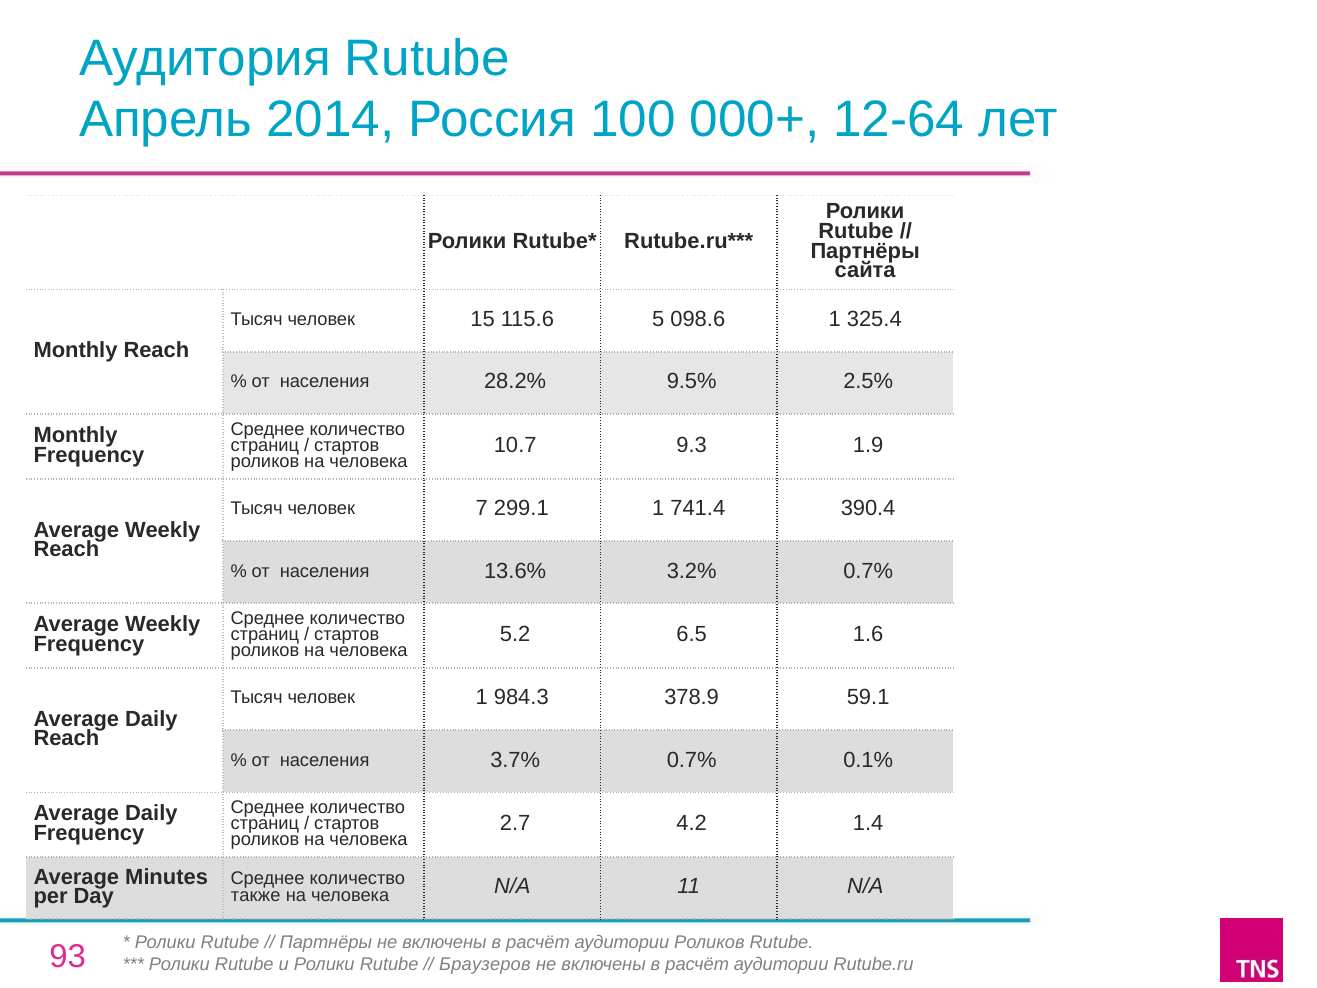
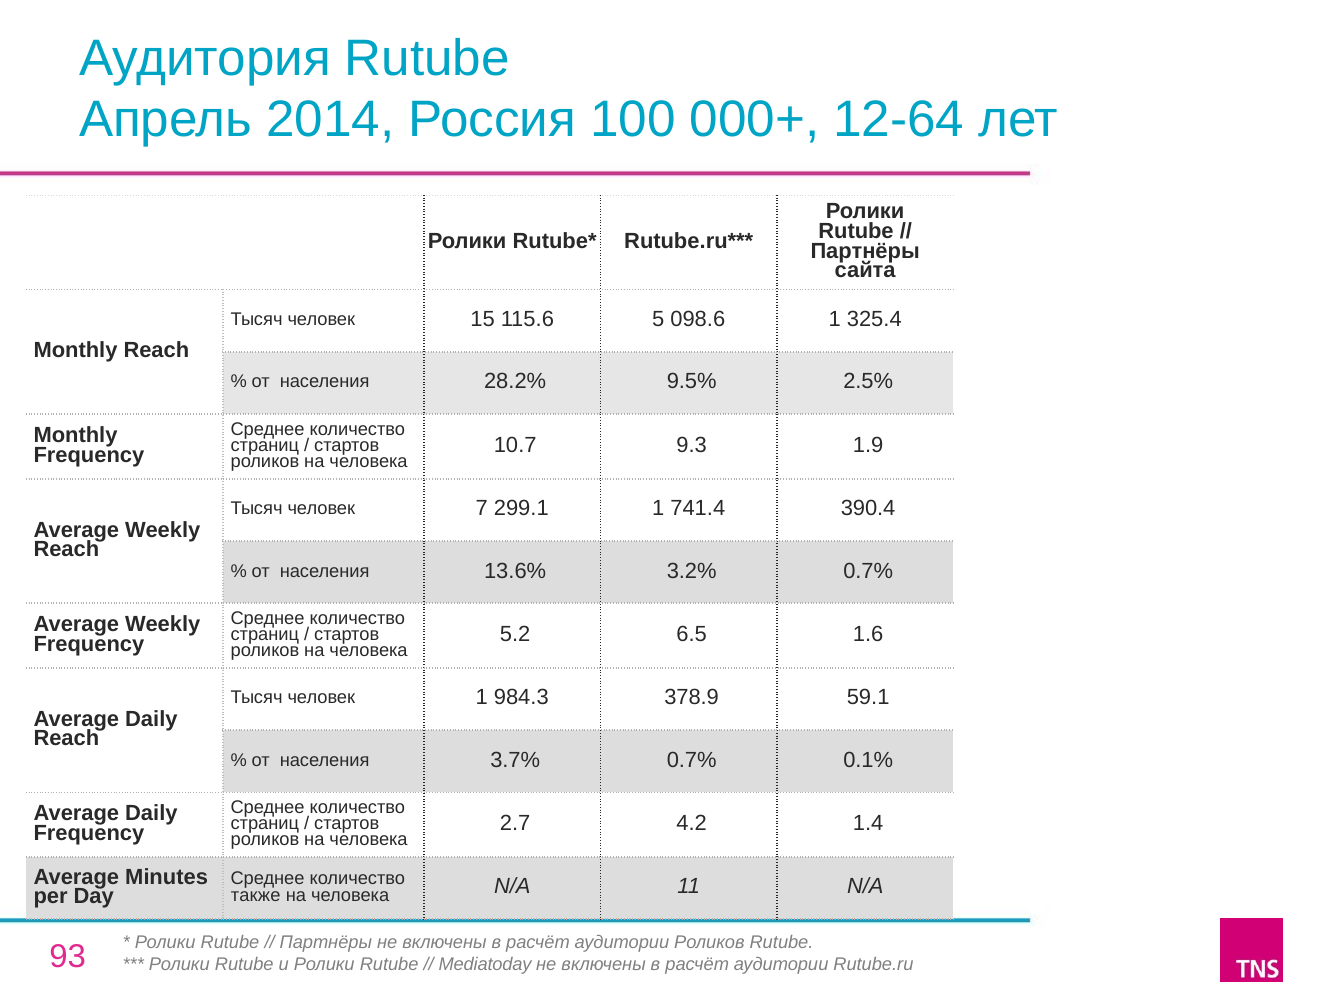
Браузеров: Браузеров -> Mediatoday (485, 964)
